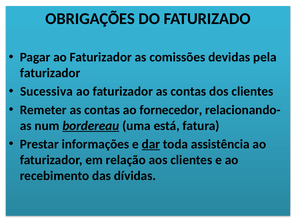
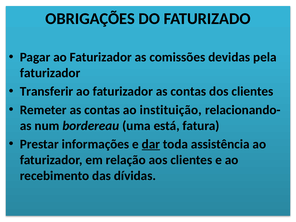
Sucessiva: Sucessiva -> Transferir (47, 91)
fornecedor: fornecedor -> instituição (171, 110)
bordereau underline: present -> none (91, 126)
